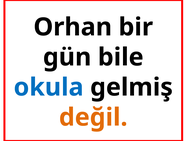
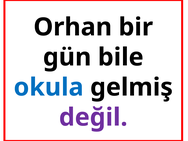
değil colour: orange -> purple (93, 117)
